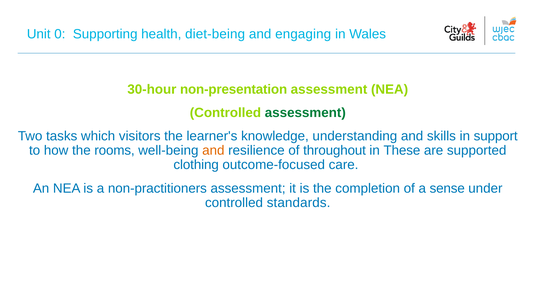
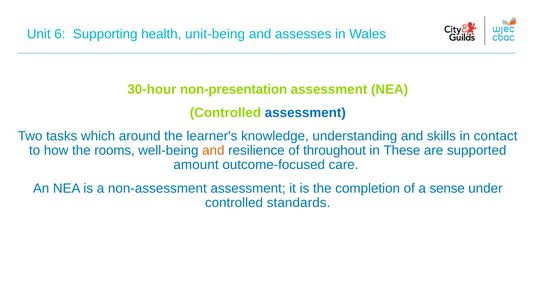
0: 0 -> 6 (60, 34)
diet-being: diet-being -> unit-being (215, 34)
engaging: engaging -> assesses (303, 34)
assessment colour: green -> blue (305, 113)
visitors: visitors -> around (140, 136)
support: support -> contact (496, 136)
clothing: clothing -> amount (196, 165)
non-practitioners: non-practitioners -> non-assessment (157, 188)
